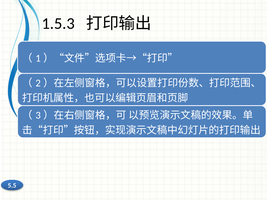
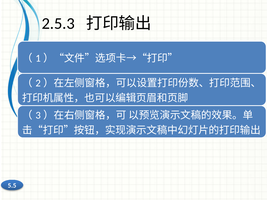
1.5.3: 1.5.3 -> 2.5.3 (58, 24)
